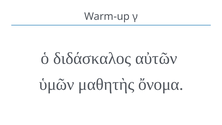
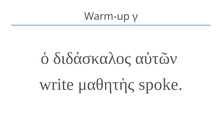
ὑμῶν: ὑμῶν -> write (57, 84)
ὄνομα: ὄνομα -> spoke (161, 84)
